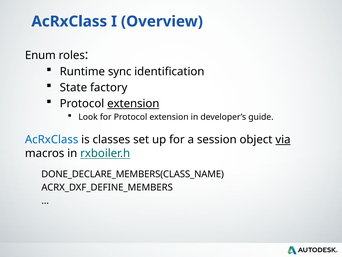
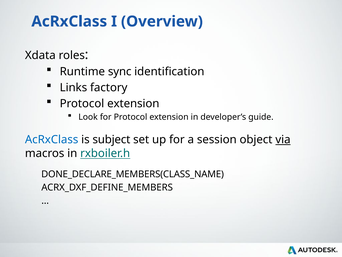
Enum: Enum -> Xdata (40, 55)
State: State -> Links (73, 87)
extension underline: present -> none (133, 103)
classes: classes -> subject (111, 139)
